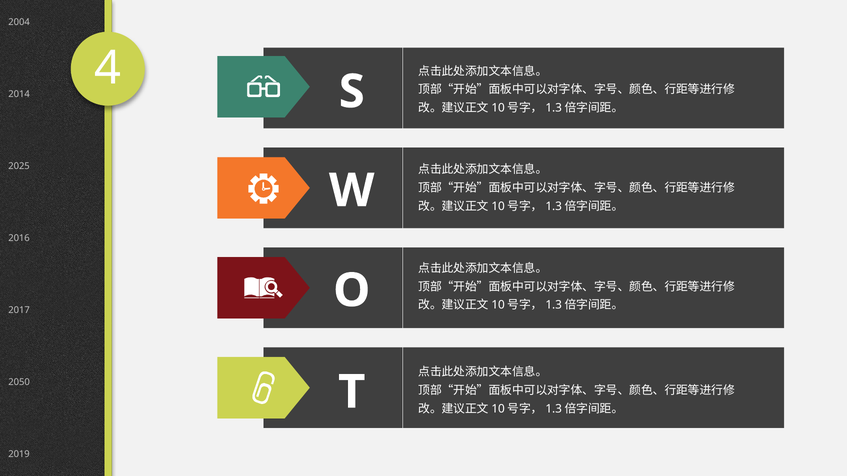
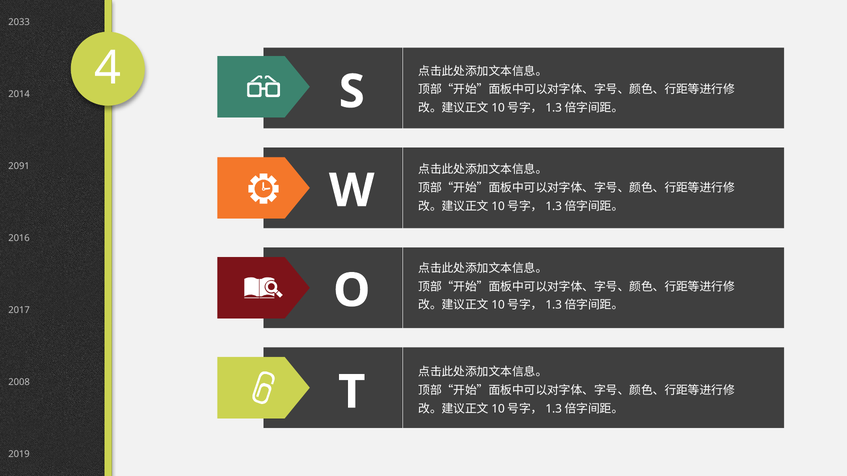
2004: 2004 -> 2033 (19, 22)
2025: 2025 -> 2091 (19, 166)
2050: 2050 -> 2008 (19, 383)
